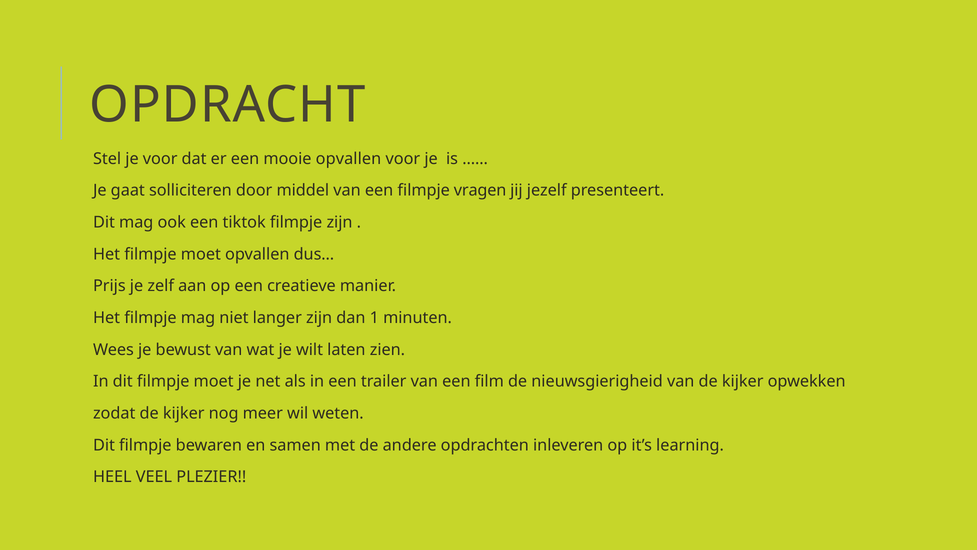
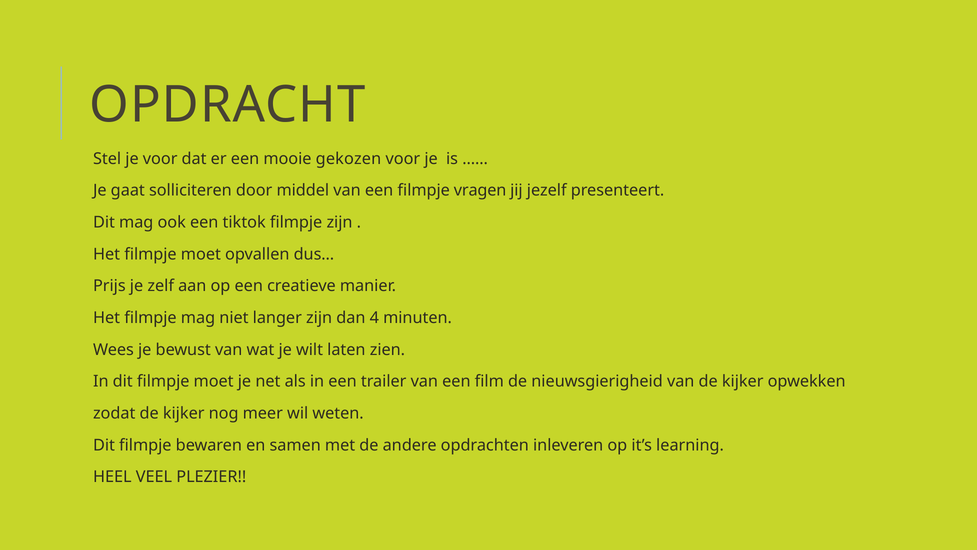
mooie opvallen: opvallen -> gekozen (348, 159)
1: 1 -> 4 (374, 318)
